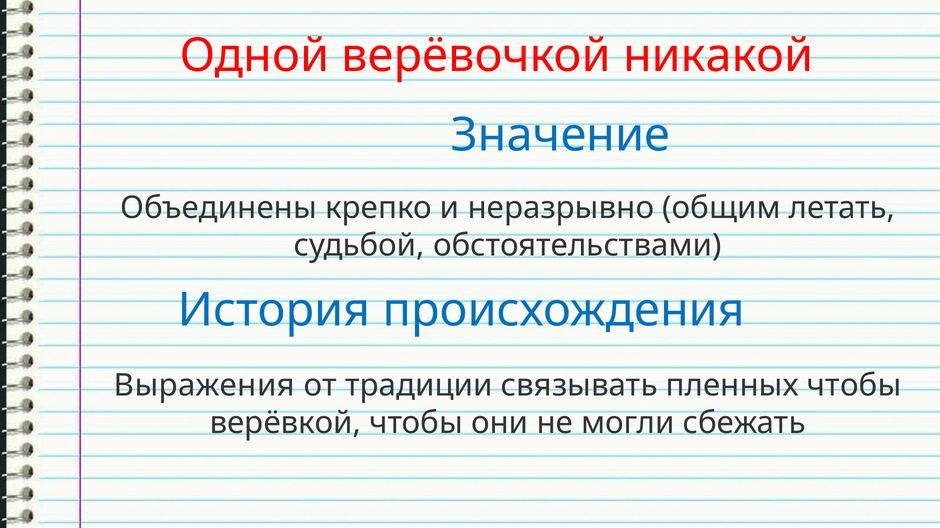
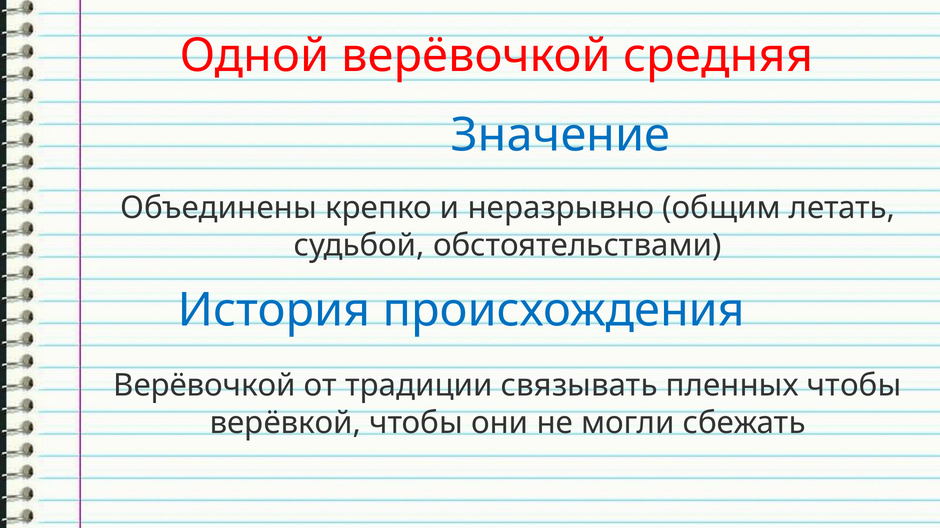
никакой: никакой -> средняя (718, 56)
Выражения: Выражения -> Верёвочкой (205, 386)
